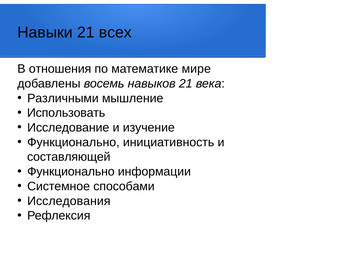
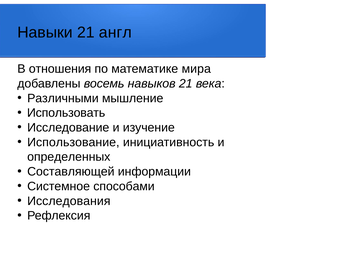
всех: всех -> англ (115, 32)
мире: мире -> мира (196, 69)
Функционально: Функционально -> Использование (73, 142)
составляющей: составляющей -> определенных (69, 157)
Функционально: Функционально -> Составляющей (71, 172)
